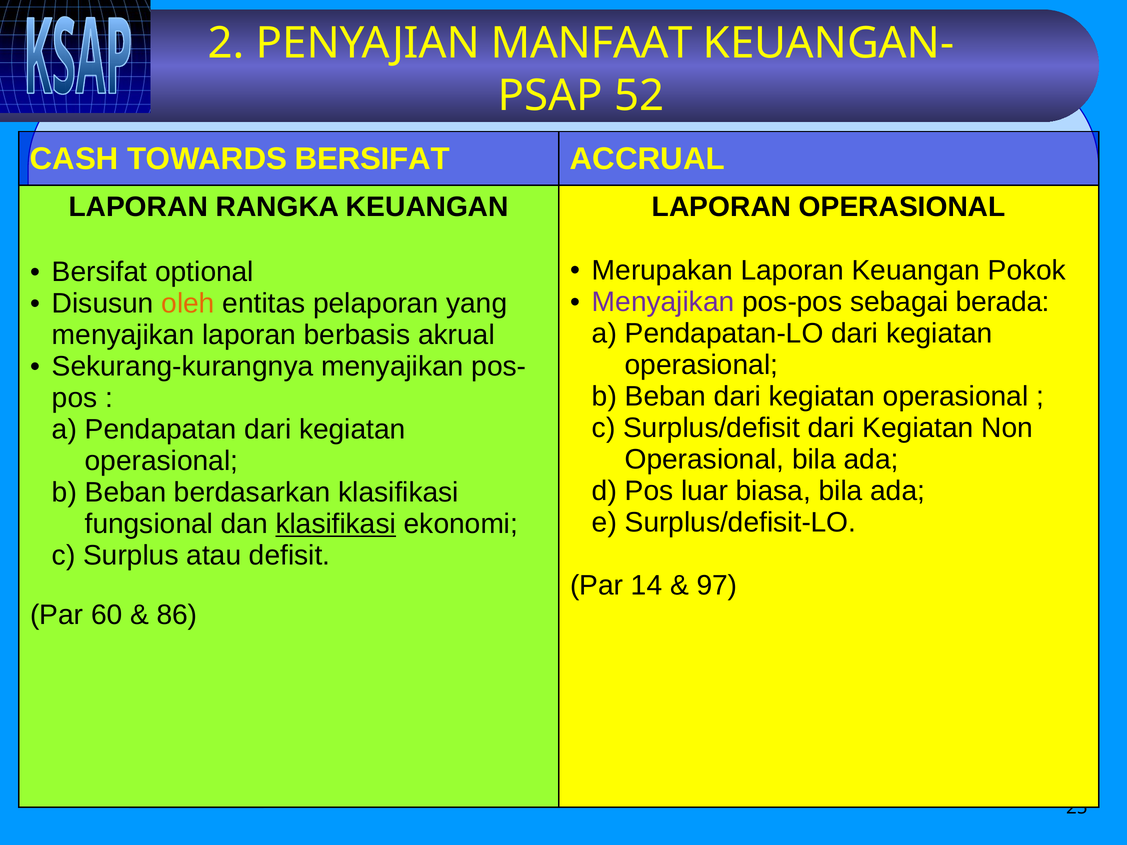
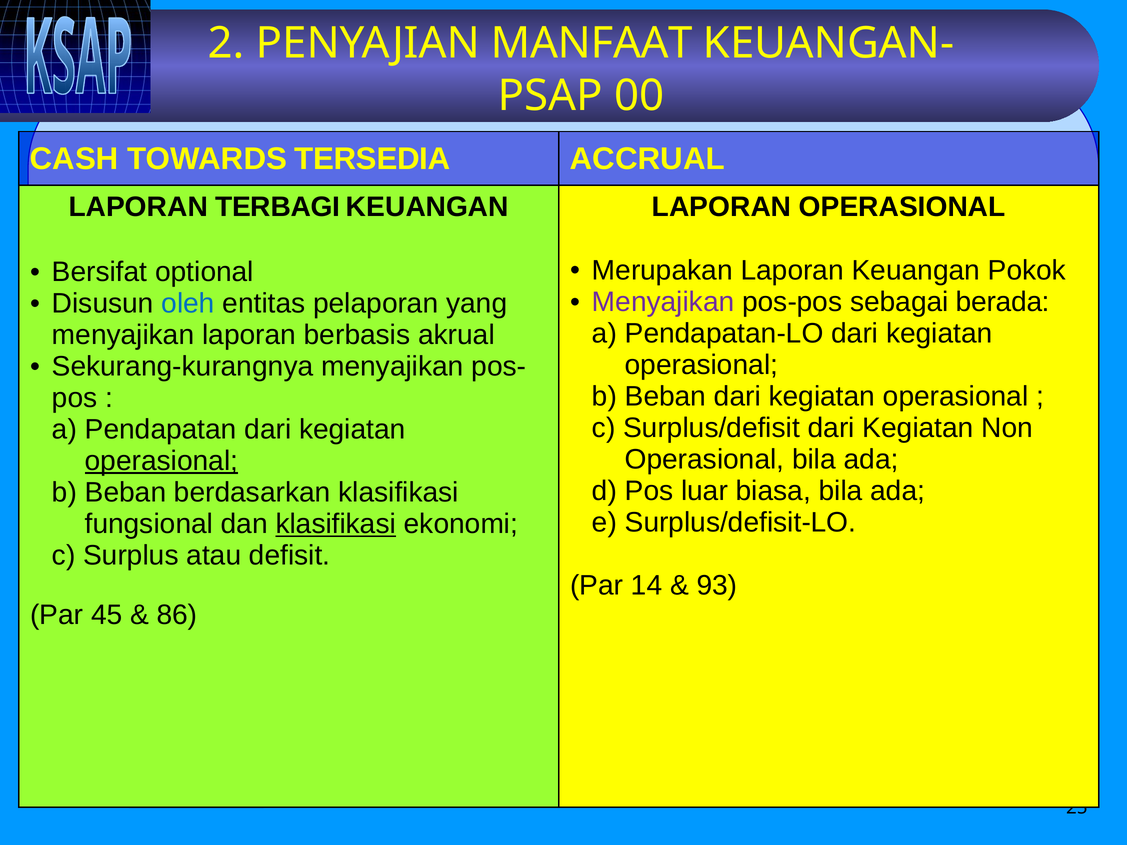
52: 52 -> 00 (639, 96)
TOWARDS BERSIFAT: BERSIFAT -> TERSEDIA (372, 159)
RANGKA: RANGKA -> TERBAGI (278, 207)
oleh colour: orange -> blue (188, 303)
operasional underline: none -> present (161, 461)
97: 97 -> 93 (717, 586)
60: 60 -> 45 (107, 615)
